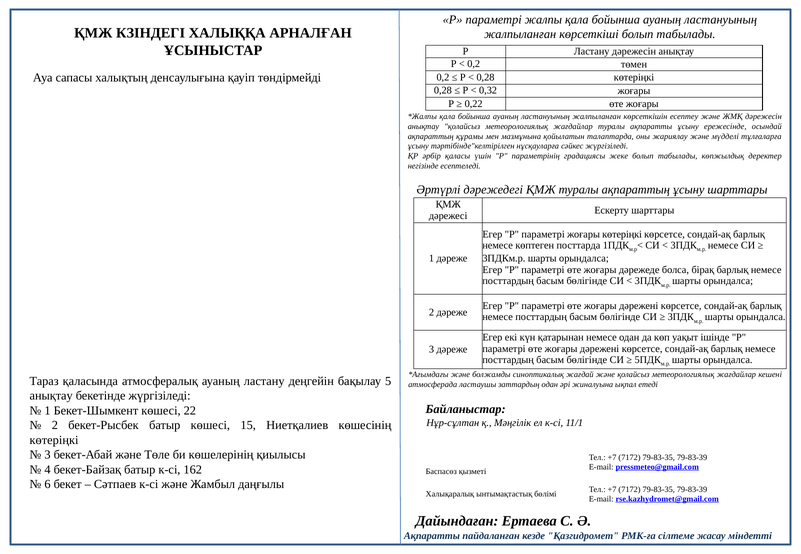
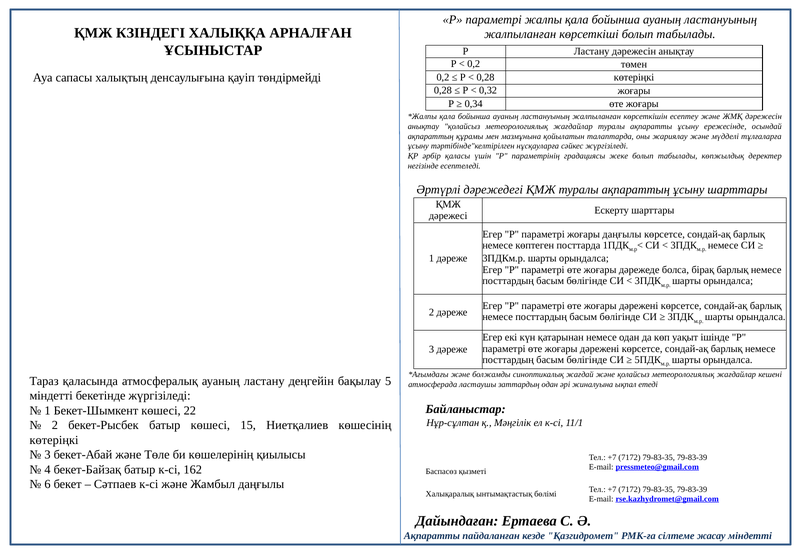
0,22: 0,22 -> 0,34 (474, 104)
жоғары көтеріңкі: көтеріңкі -> даңғылы (622, 234)
анықтау: анықтау -> міндетті (51, 396)
